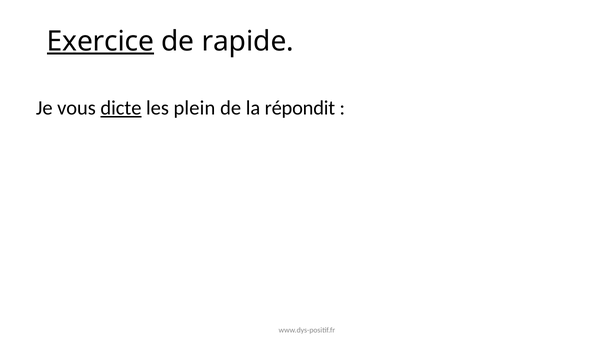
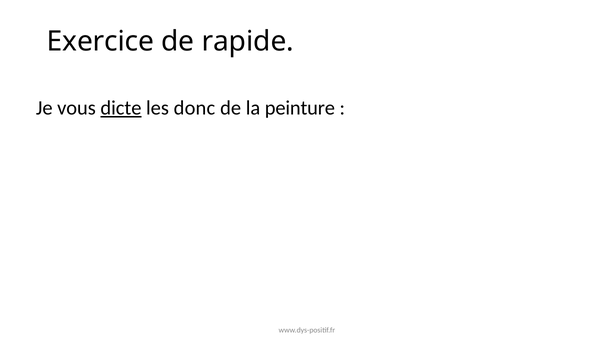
Exercice underline: present -> none (100, 41)
plein: plein -> donc (194, 108)
répondit: répondit -> peinture (300, 108)
